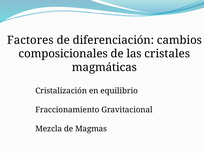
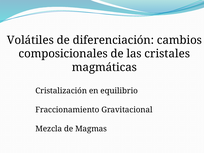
Factores: Factores -> Volátiles (30, 40)
